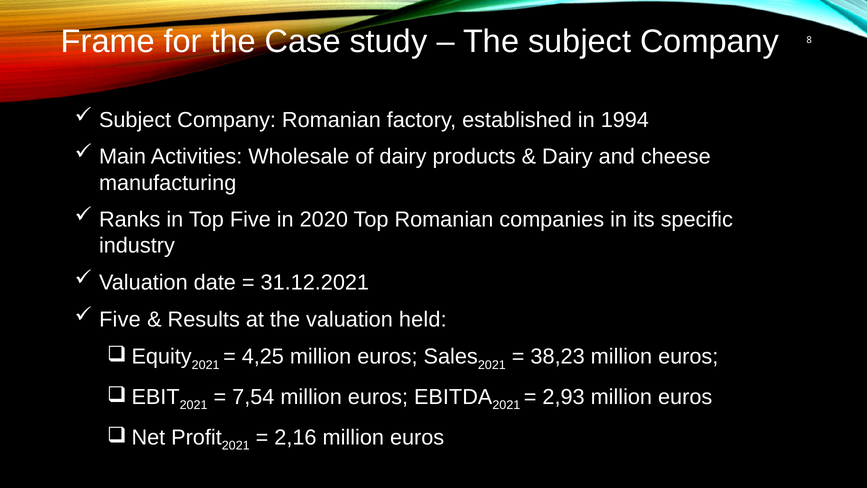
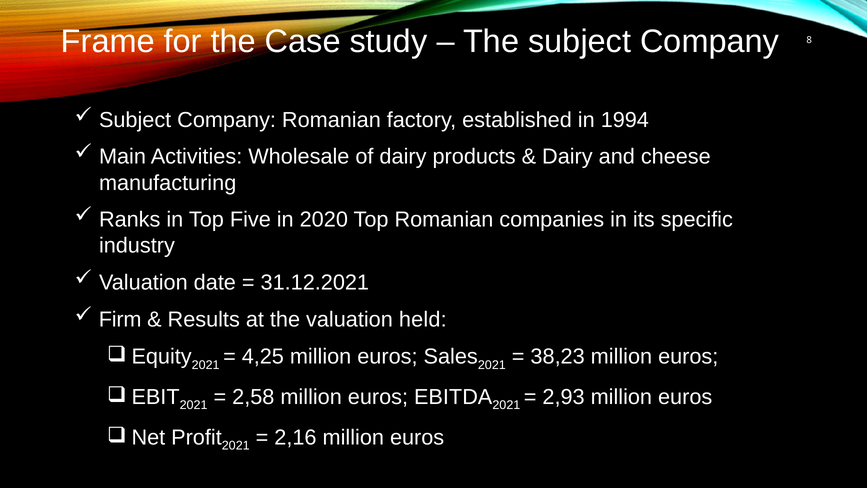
Five: Five -> Firm (120, 319)
7,54: 7,54 -> 2,58 (253, 397)
